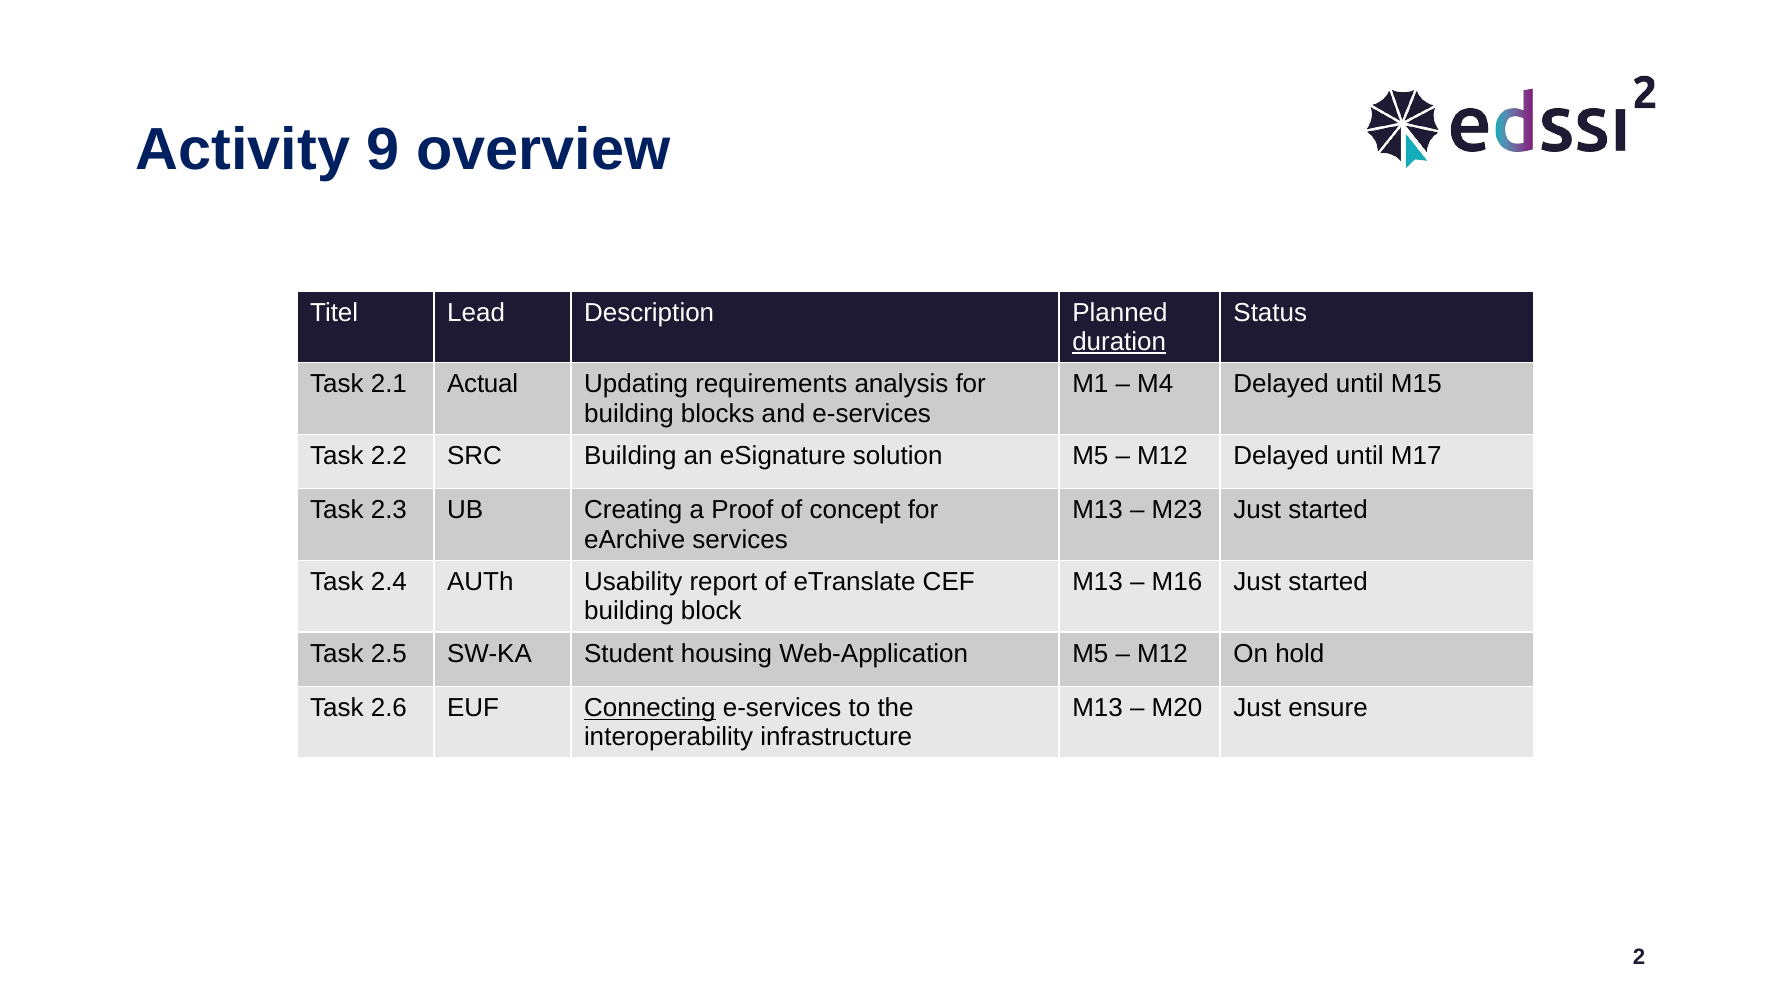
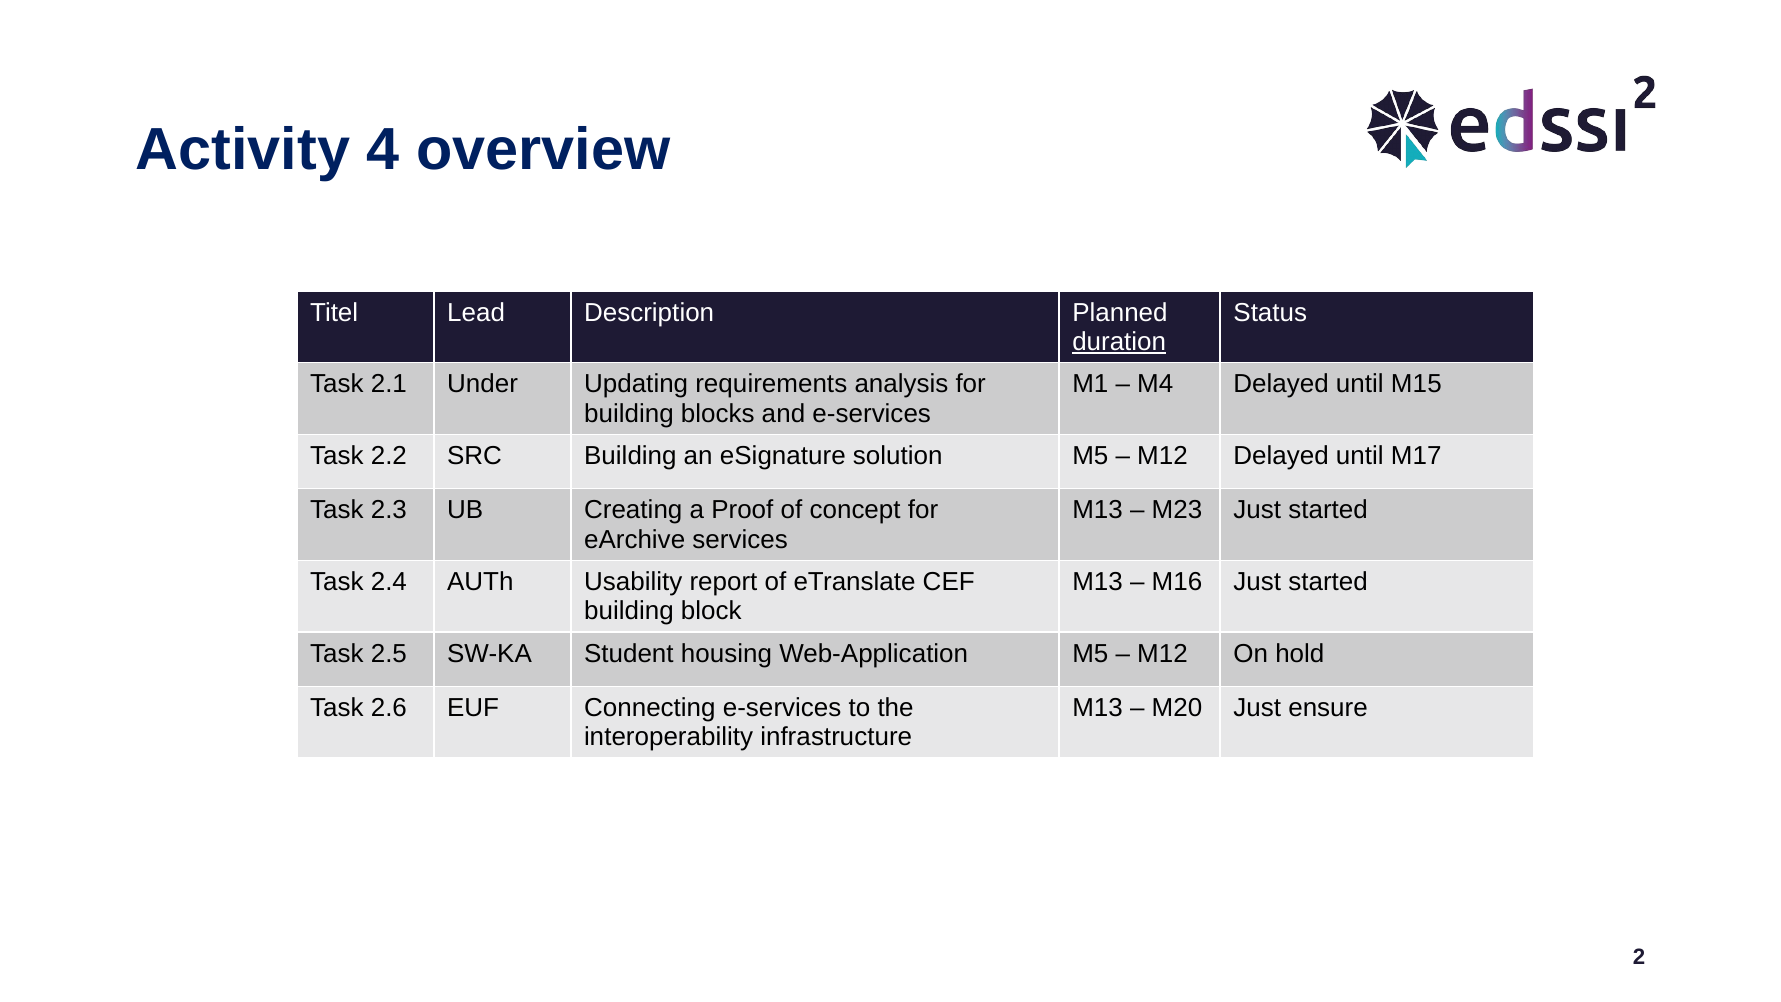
9: 9 -> 4 (383, 150)
Actual: Actual -> Under (483, 384)
Connecting underline: present -> none (650, 708)
